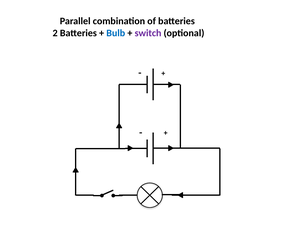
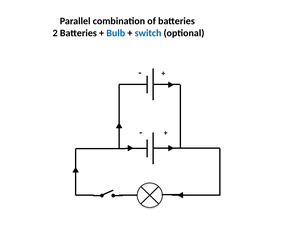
switch colour: purple -> blue (148, 33)
